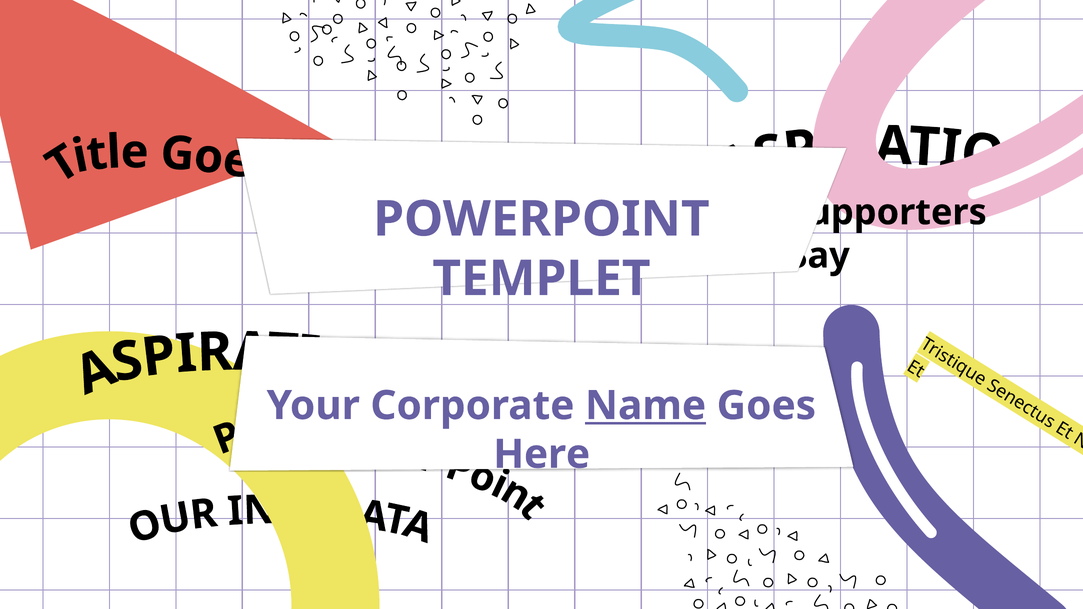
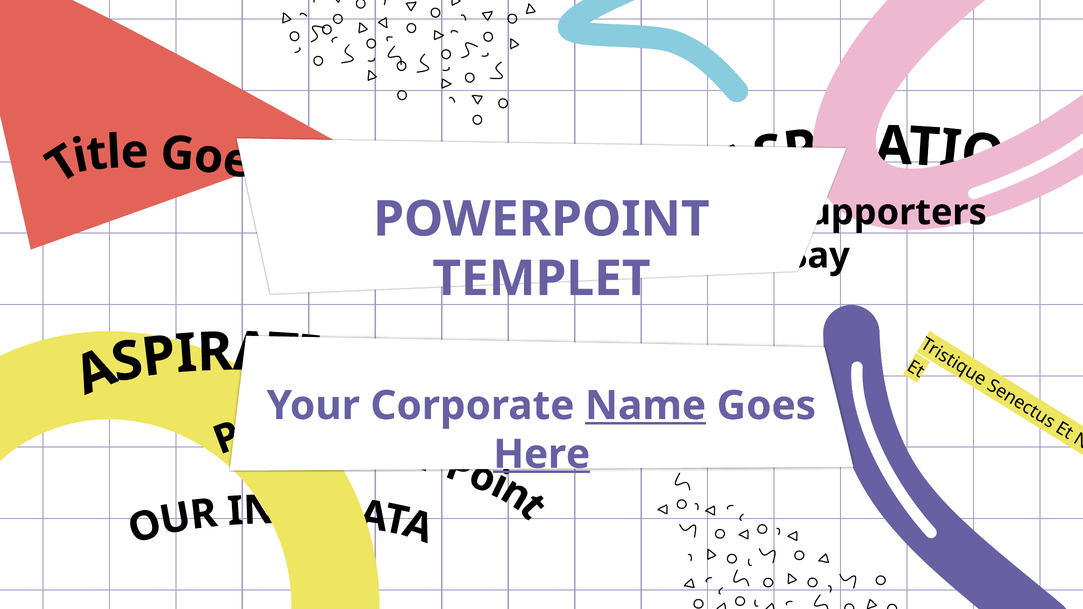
Here underline: none -> present (542, 455)
